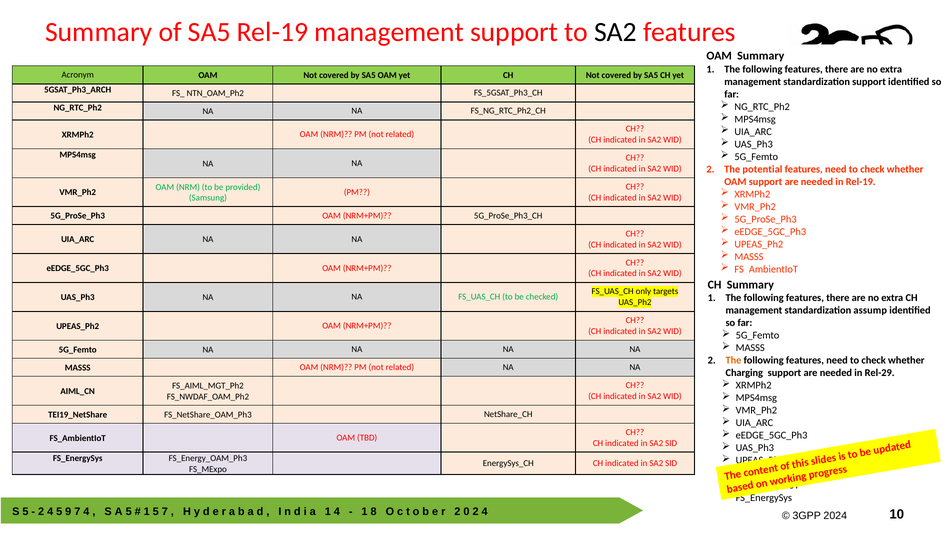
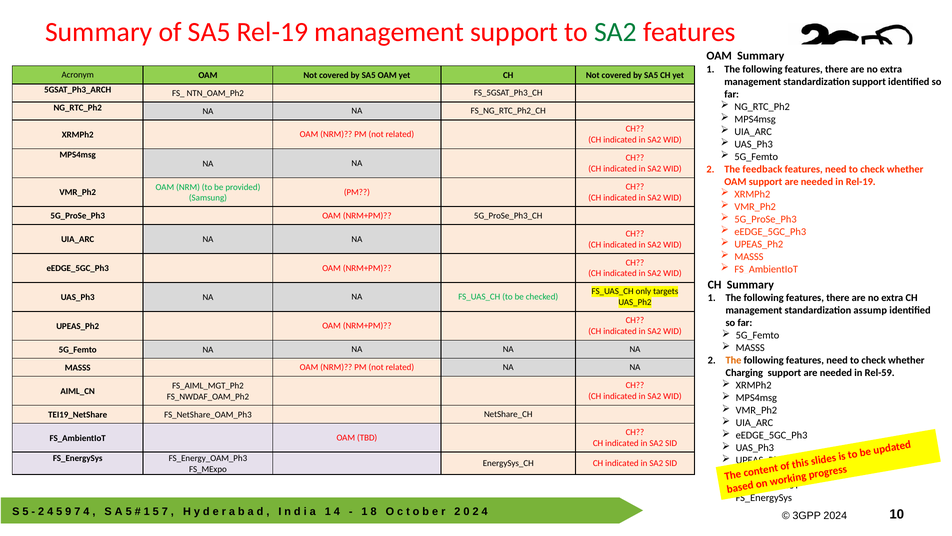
SA2 colour: black -> green (616, 32)
potential: potential -> feedback (762, 169)
Rel-29: Rel-29 -> Rel-59 (880, 373)
